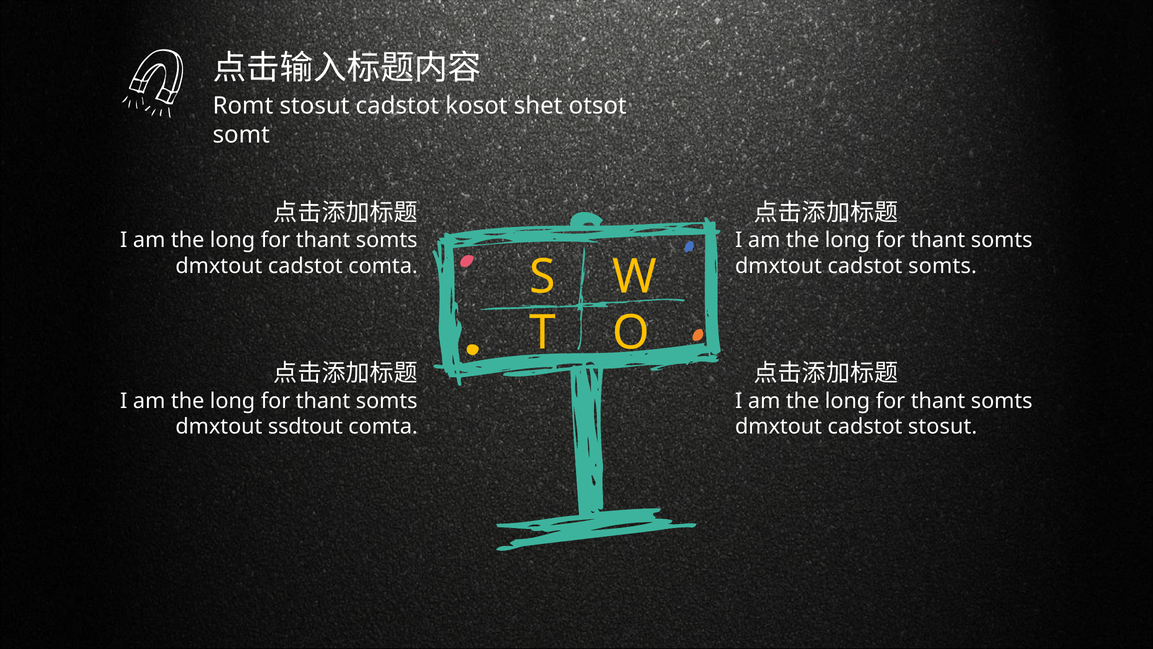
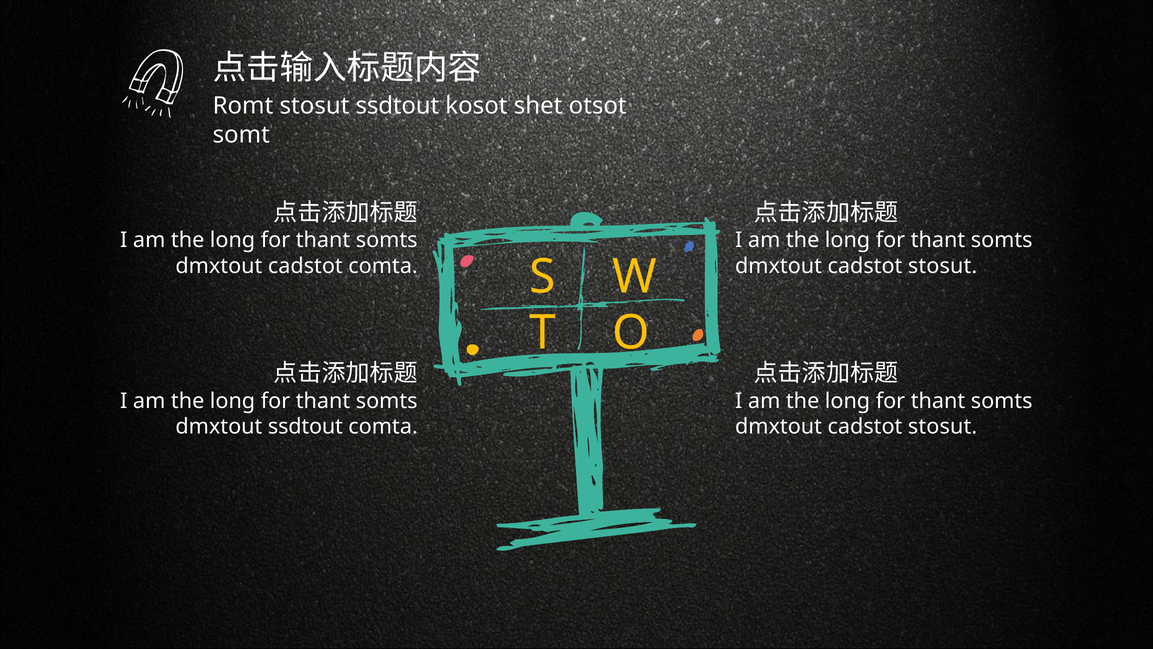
stosut cadstot: cadstot -> ssdtout (397, 106)
somts: somts -> stosut (943, 266)
